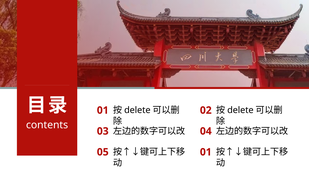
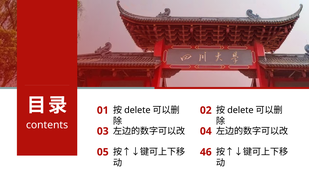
05 01: 01 -> 46 (206, 152)
